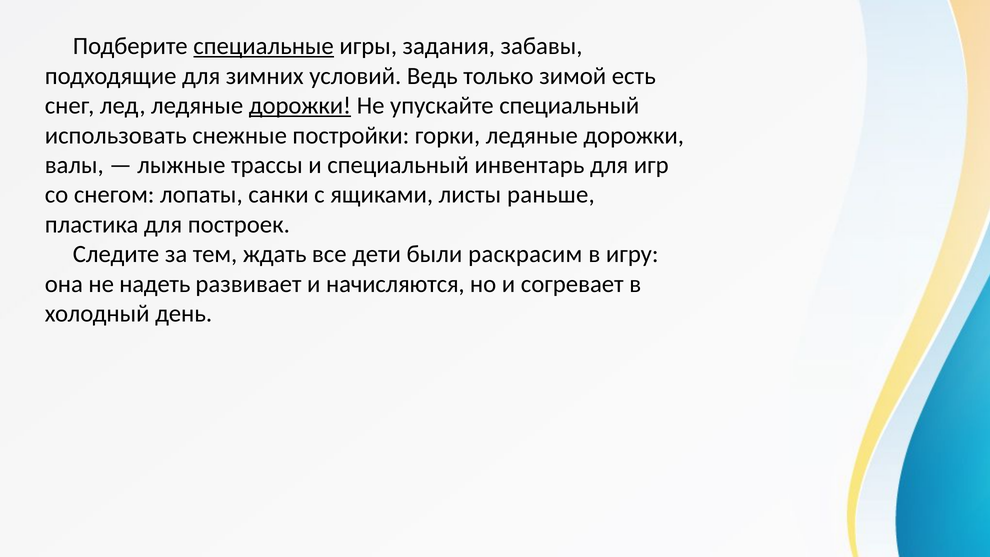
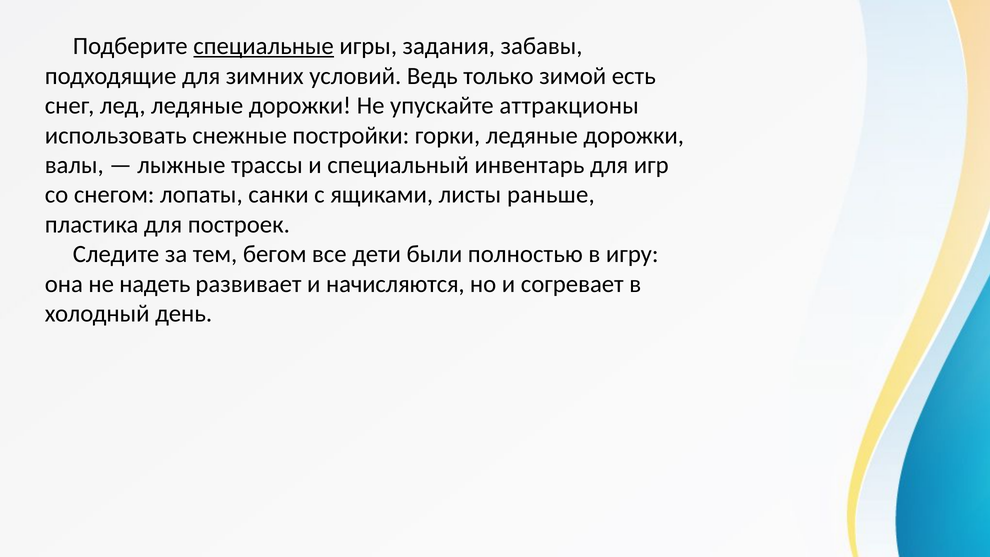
дорожки underline: present -> none (300, 106)
упускайте специальный: специальный -> аттракционы (569, 106)
ждать: ждать -> бегом (275, 254)
раскрасим: раскрасим -> полностью (525, 254)
